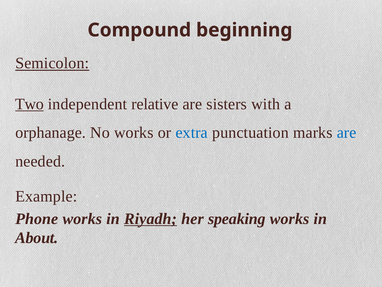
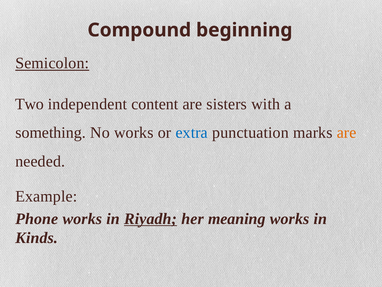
Two underline: present -> none (30, 104)
relative: relative -> content (155, 104)
orphanage: orphanage -> something (51, 132)
are colour: blue -> orange (347, 132)
speaking: speaking -> meaning (237, 218)
About: About -> Kinds (37, 237)
